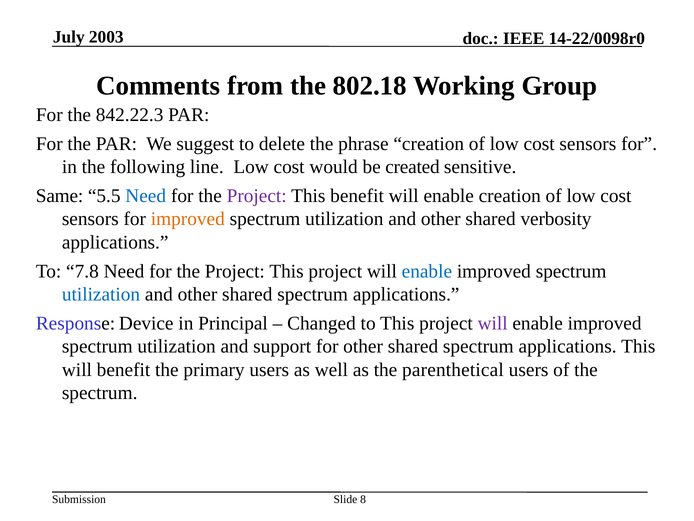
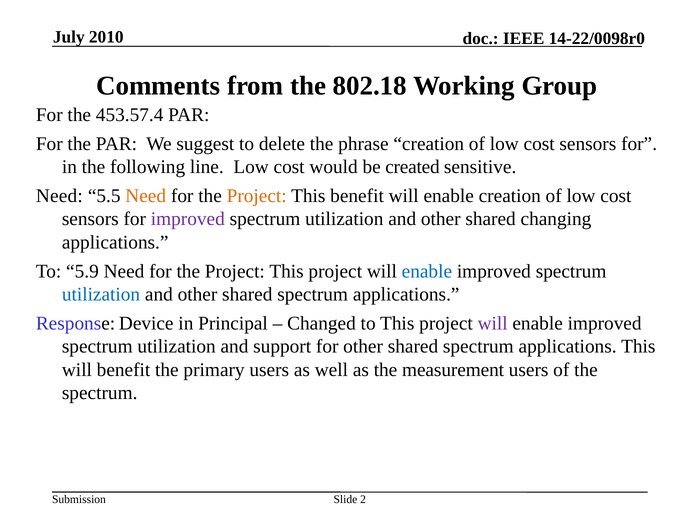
2003: 2003 -> 2010 (106, 37)
842.22.3: 842.22.3 -> 453.57.4 (130, 115)
Same: Same -> Need (59, 196)
Need colour: blue -> orange (146, 196)
Project colour: purple -> orange (257, 196)
improved colour: orange -> purple (188, 219)
verbosity: verbosity -> changing (556, 219)
7.8: 7.8 -> 5.9 (82, 271)
parenthetical: parenthetical -> measurement (453, 369)
8: 8 -> 2 (363, 499)
